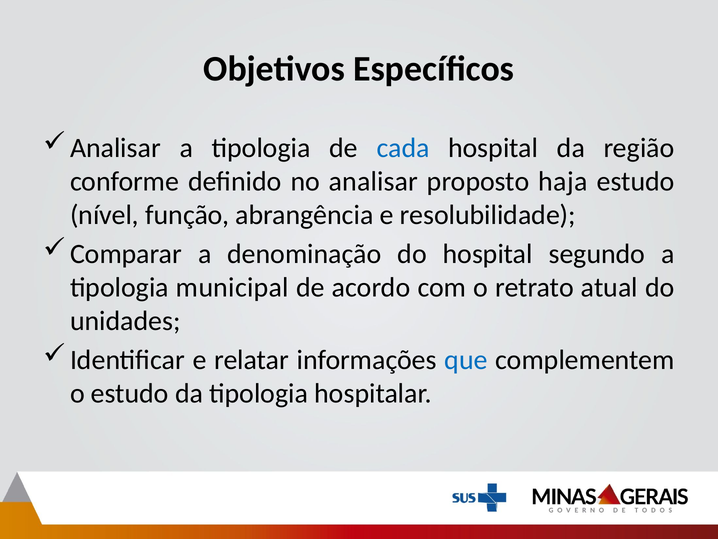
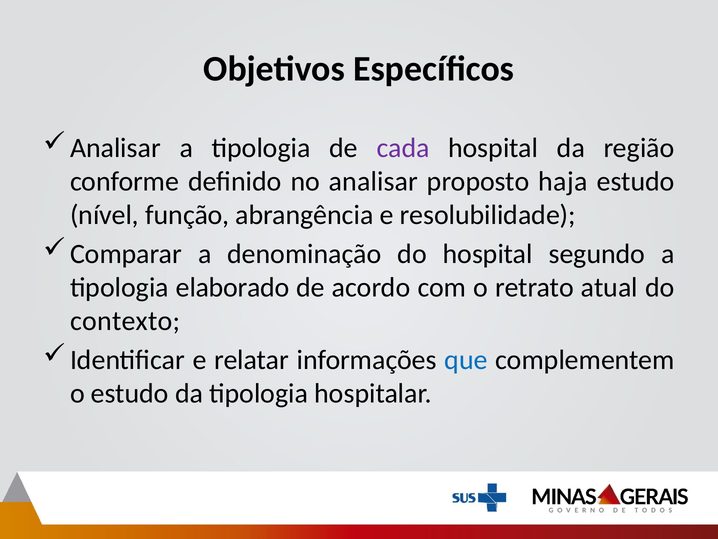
cada colour: blue -> purple (403, 148)
municipal: municipal -> elaborado (233, 287)
unidades: unidades -> contexto (125, 321)
